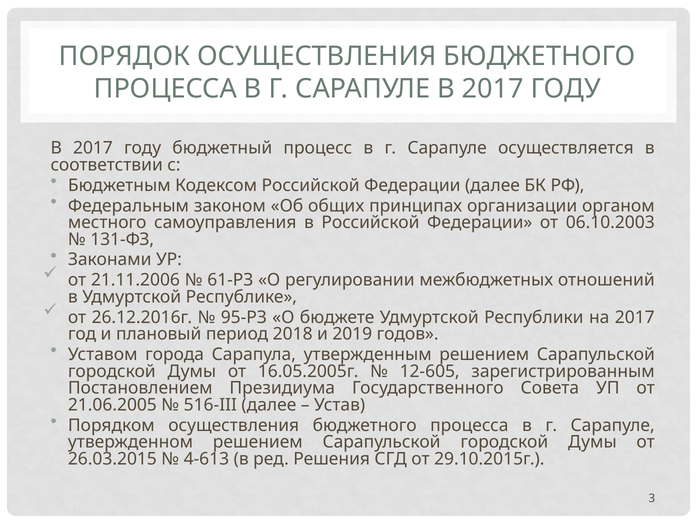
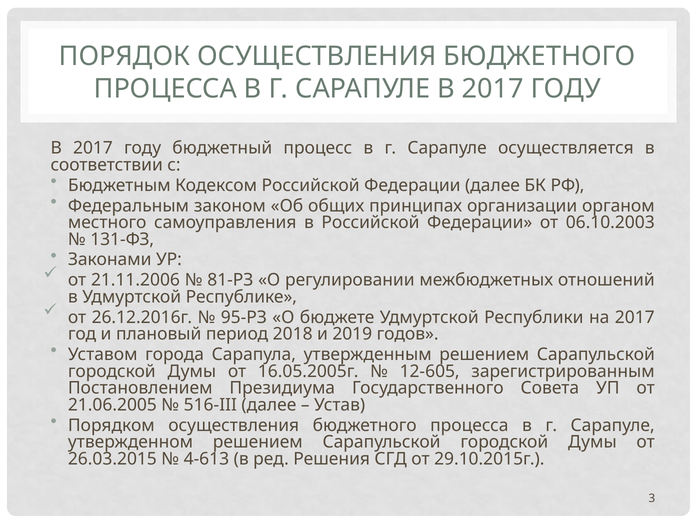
61-РЗ: 61-РЗ -> 81-РЗ (230, 280)
